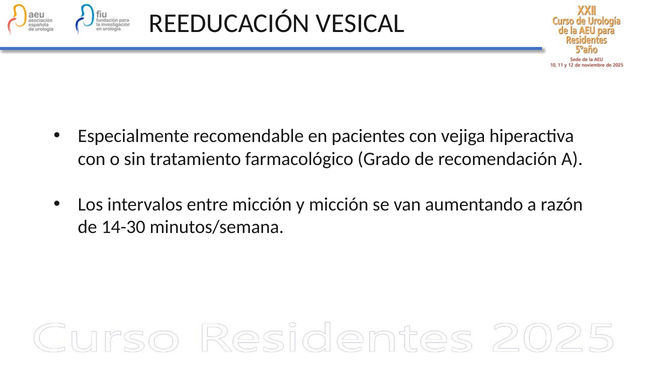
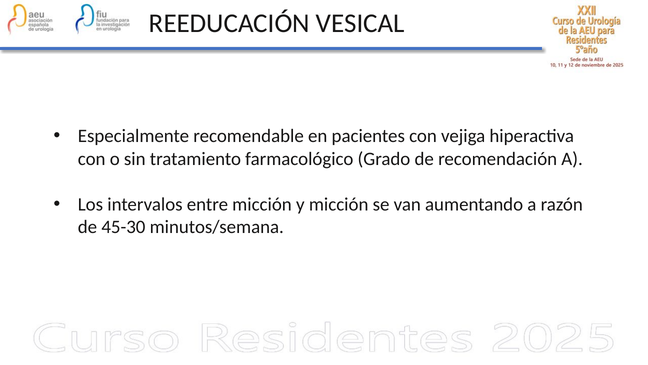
14-30: 14-30 -> 45-30 (123, 227)
